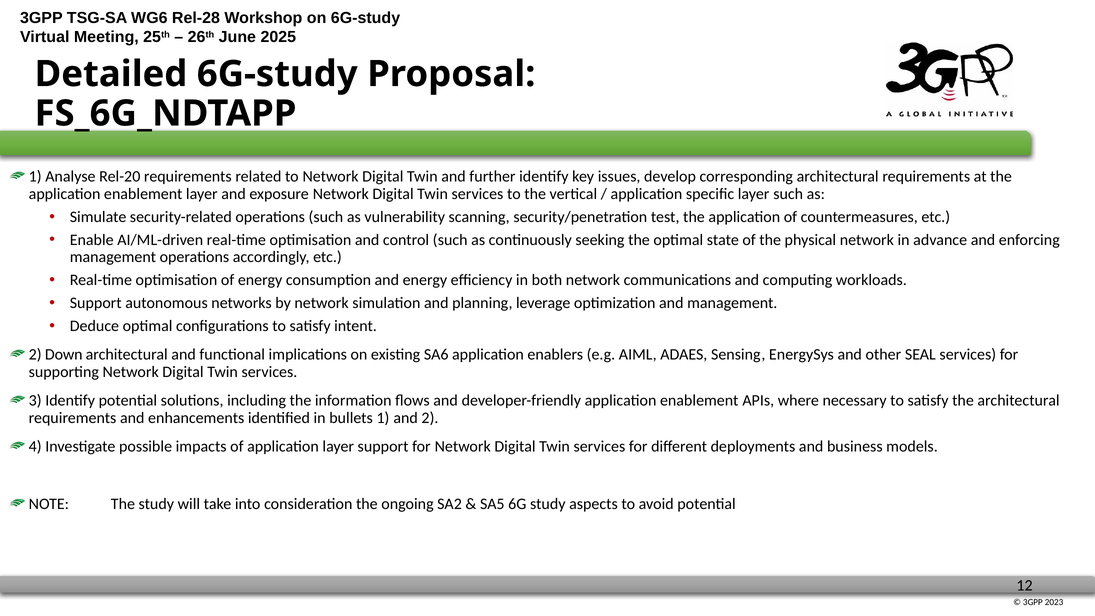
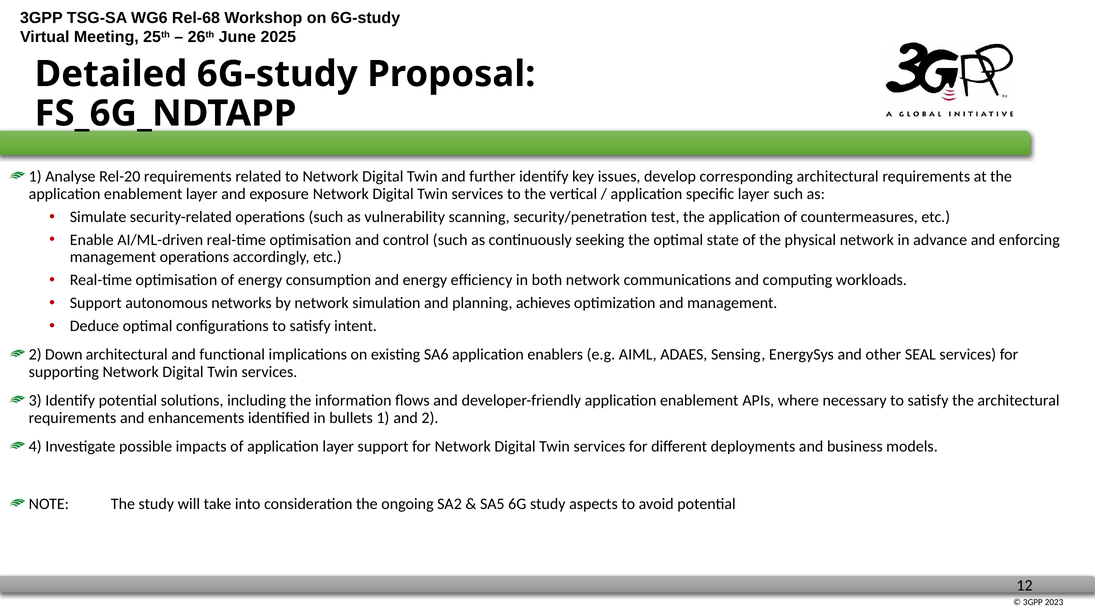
Rel-28: Rel-28 -> Rel-68 (196, 18)
leverage: leverage -> achieves (543, 303)
